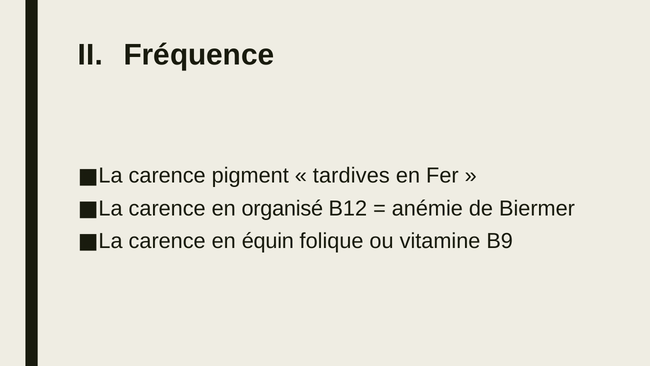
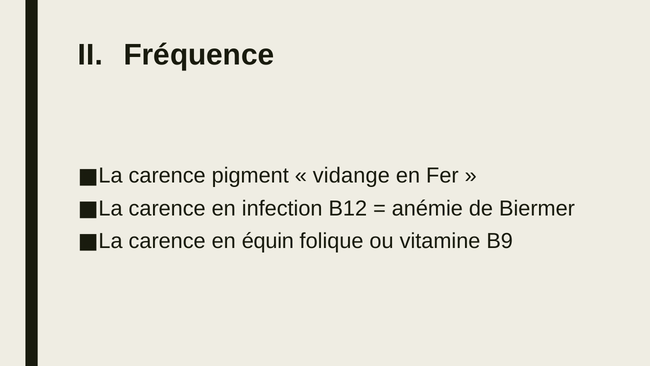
tardives: tardives -> vidange (351, 176)
organisé: organisé -> infection (282, 208)
